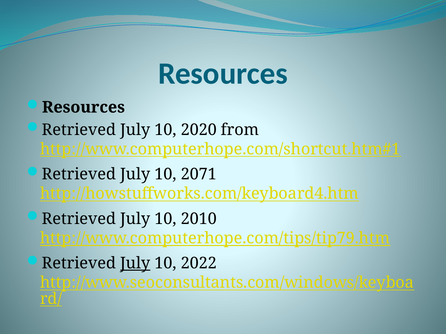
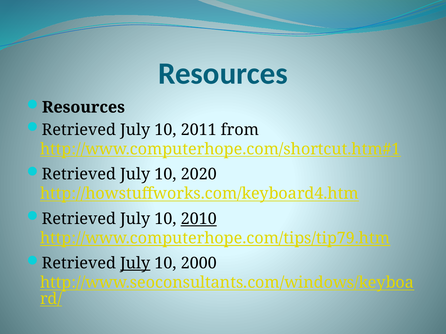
2020: 2020 -> 2011 (199, 130)
2071: 2071 -> 2020 (199, 175)
2010 underline: none -> present (199, 219)
2022: 2022 -> 2000 (199, 264)
